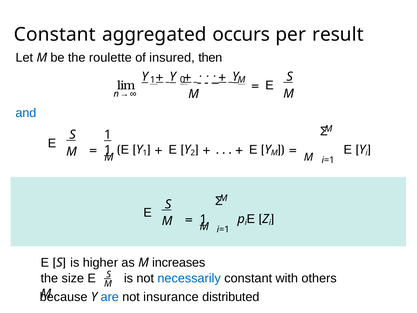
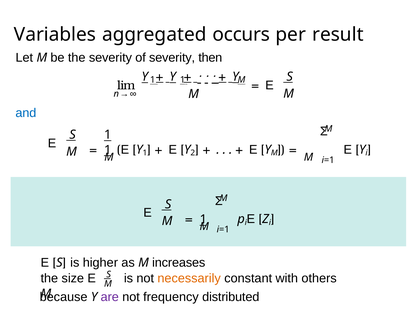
Constant: Constant -> Variables (55, 34)
the roulette: roulette -> severity (110, 58)
of insured: insured -> severity (172, 58)
0: 0 -> 1 (183, 80)
necessarily colour: blue -> orange (189, 278)
are colour: blue -> purple (110, 297)
insurance: insurance -> frequency (171, 297)
